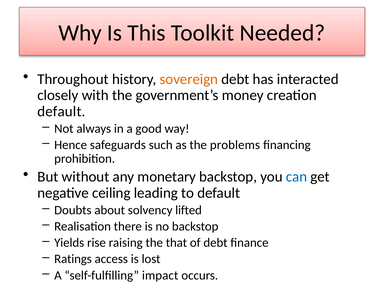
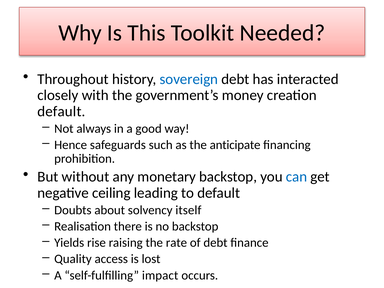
sovereign colour: orange -> blue (189, 79)
problems: problems -> anticipate (235, 145)
lifted: lifted -> itself (188, 210)
that: that -> rate (176, 243)
Ratings: Ratings -> Quality (73, 259)
